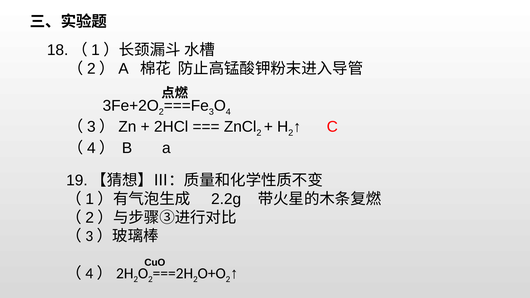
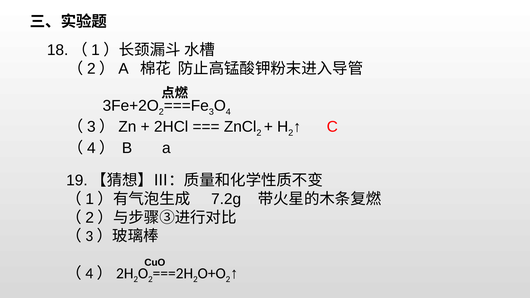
2.2g: 2.2g -> 7.2g (226, 199)
